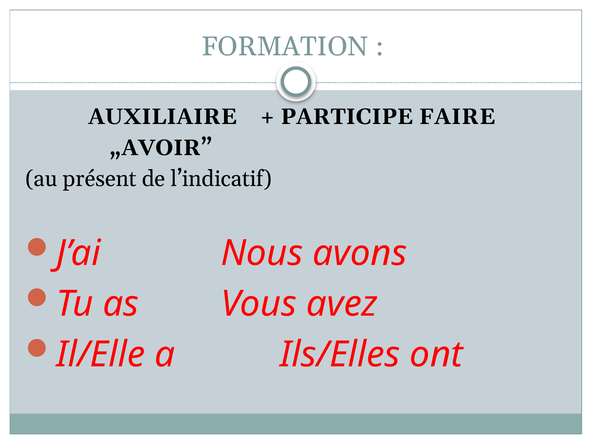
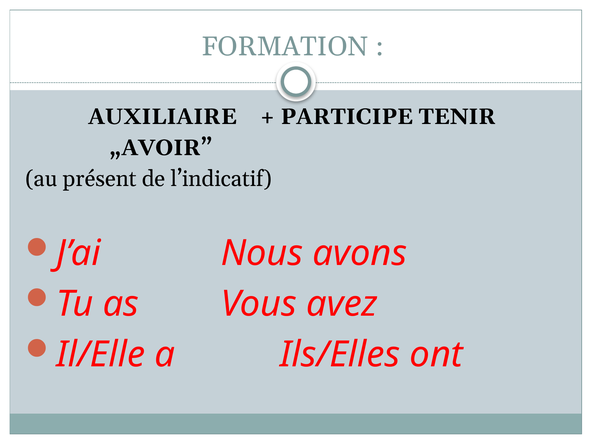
FAIRE: FAIRE -> TENIR (457, 117)
